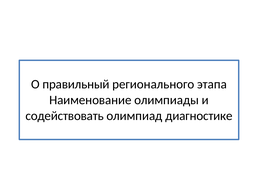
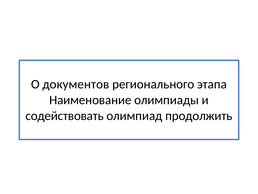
правильный: правильный -> документов (76, 84)
диагностике: диагностике -> продолжить (199, 116)
